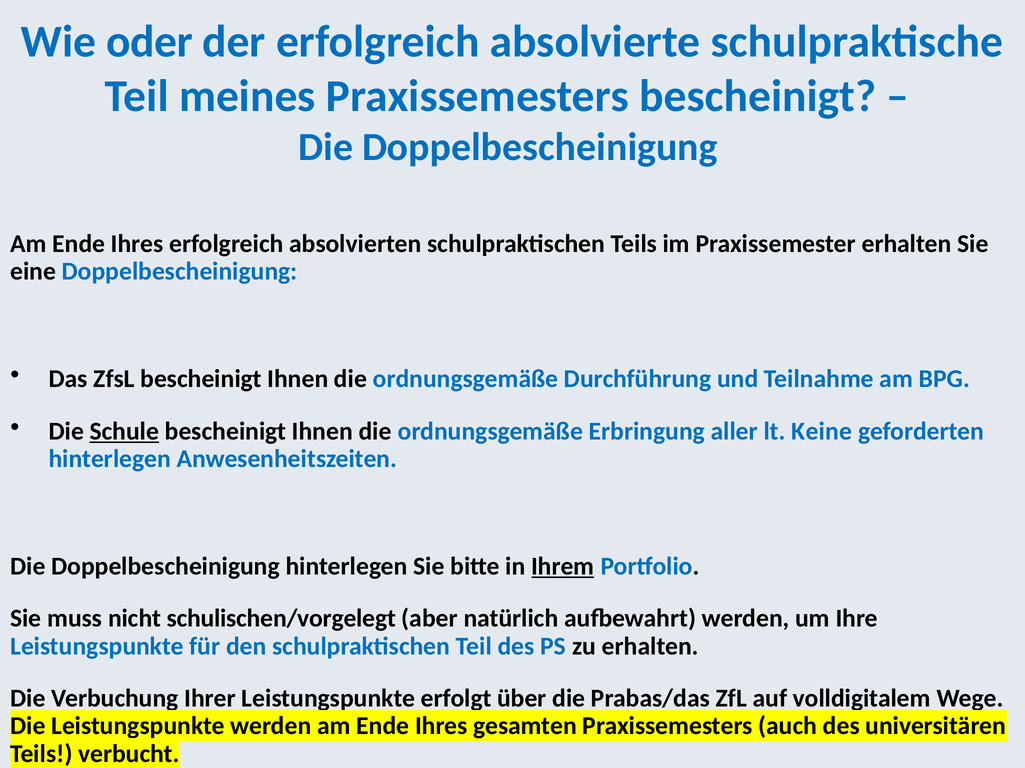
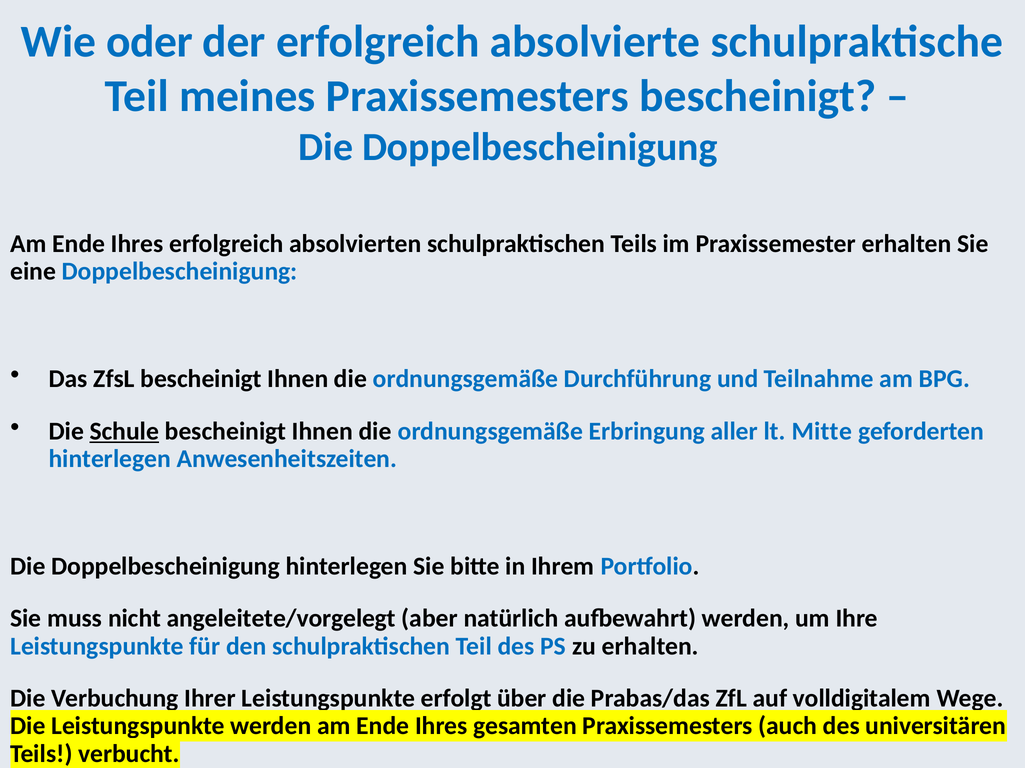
Keine: Keine -> Mitte (822, 432)
Ihrem underline: present -> none (563, 567)
schulischen/vorgelegt: schulischen/vorgelegt -> angeleitete/vorgelegt (281, 619)
